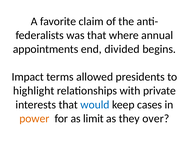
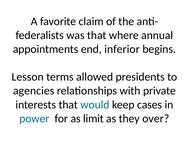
divided: divided -> inferior (122, 49)
Impact: Impact -> Lesson (28, 77)
highlight: highlight -> agencies (34, 91)
power colour: orange -> blue (34, 118)
